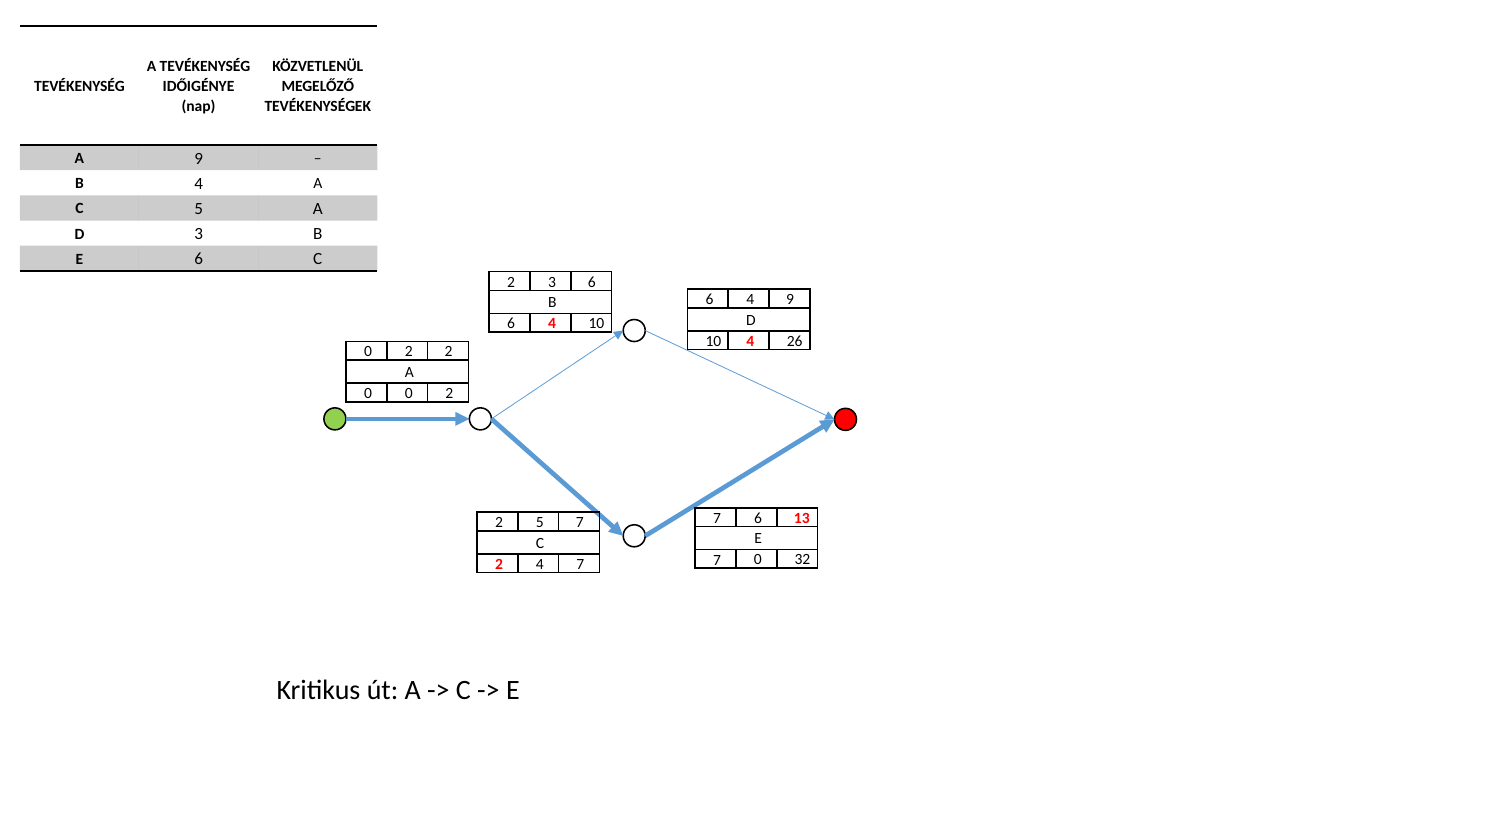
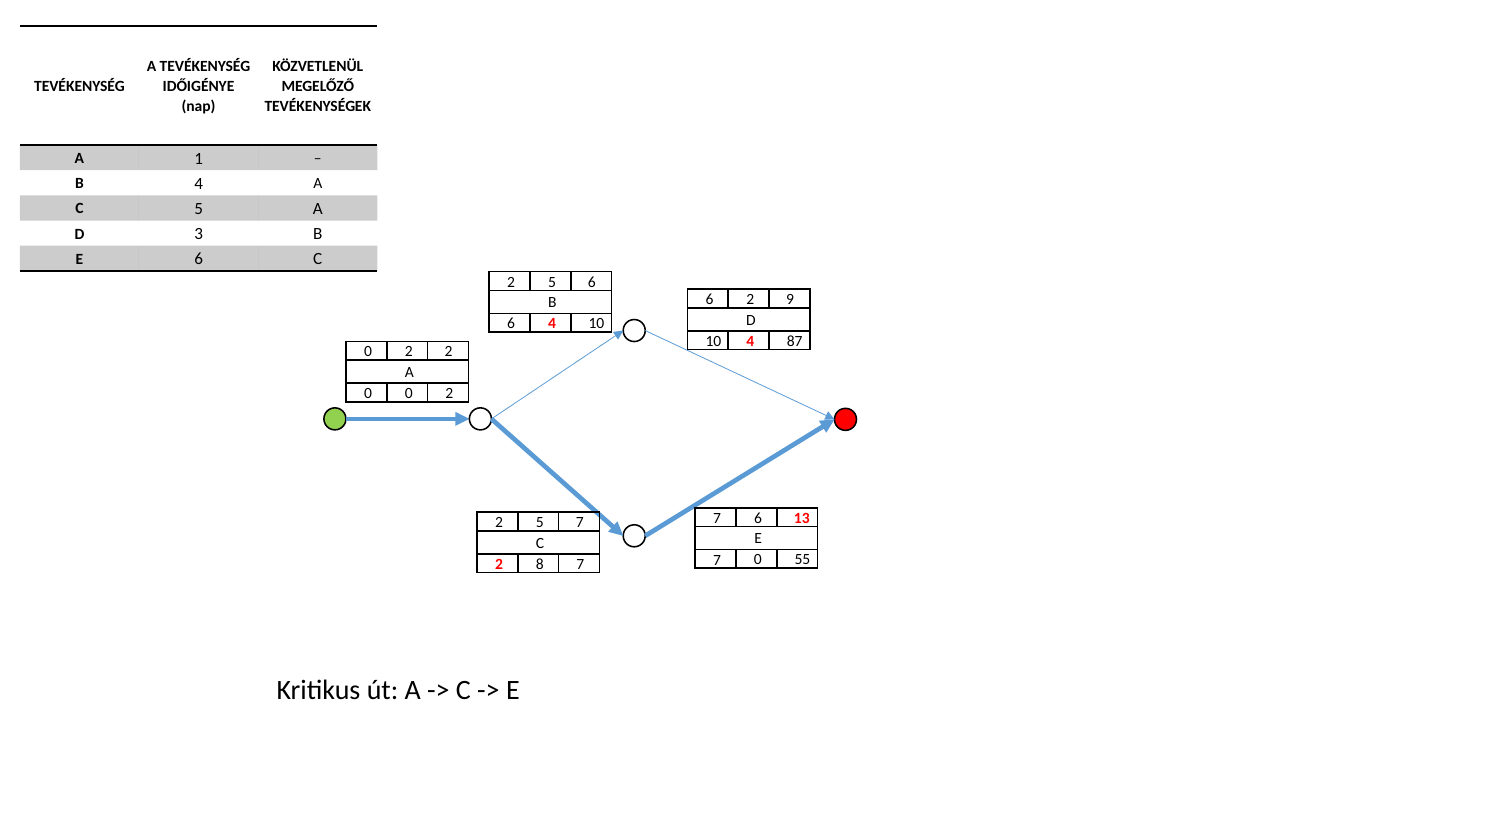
A 9: 9 -> 1 (199, 158)
3: 3 -> 5 (552, 282)
B 6 4: 4 -> 2 (750, 300)
26: 26 -> 87 (795, 341)
32: 32 -> 55 (802, 560)
2 4: 4 -> 8 (540, 564)
